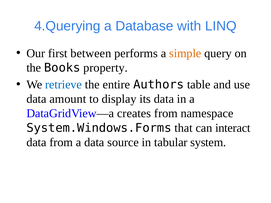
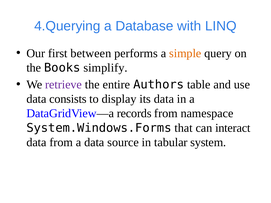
property: property -> simplify (106, 68)
retrieve colour: blue -> purple (64, 85)
amount: amount -> consists (68, 99)
creates: creates -> records (134, 114)
